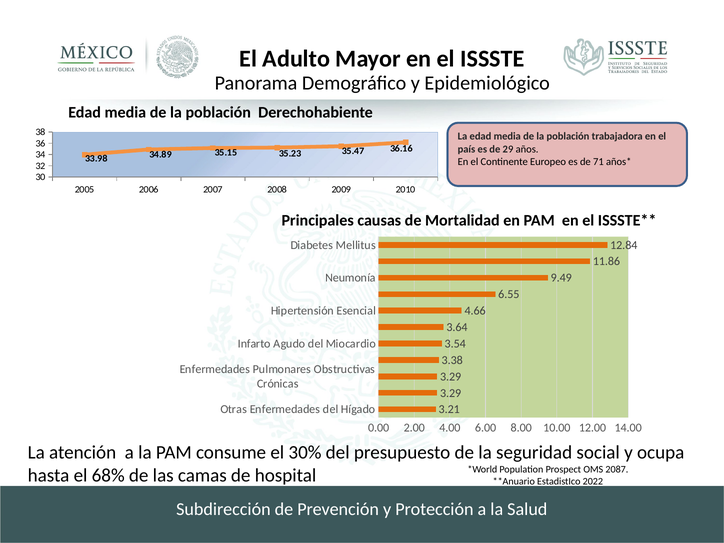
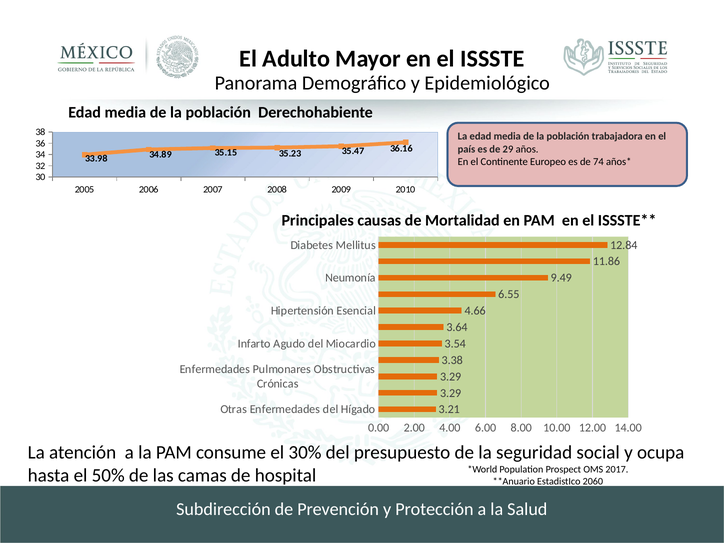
71: 71 -> 74 (598, 162)
68%: 68% -> 50% (108, 475)
2087: 2087 -> 2017 (617, 469)
2022: 2022 -> 2060 (593, 481)
